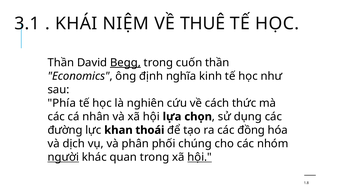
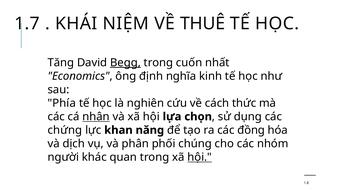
3.1: 3.1 -> 1.7 (27, 24)
Thần: Thần -> Tăng (61, 63)
cuốn thần: thần -> nhất (217, 63)
nhân underline: none -> present (96, 117)
đường: đường -> chứng (65, 131)
thoái: thoái -> năng (150, 131)
người underline: present -> none (63, 158)
